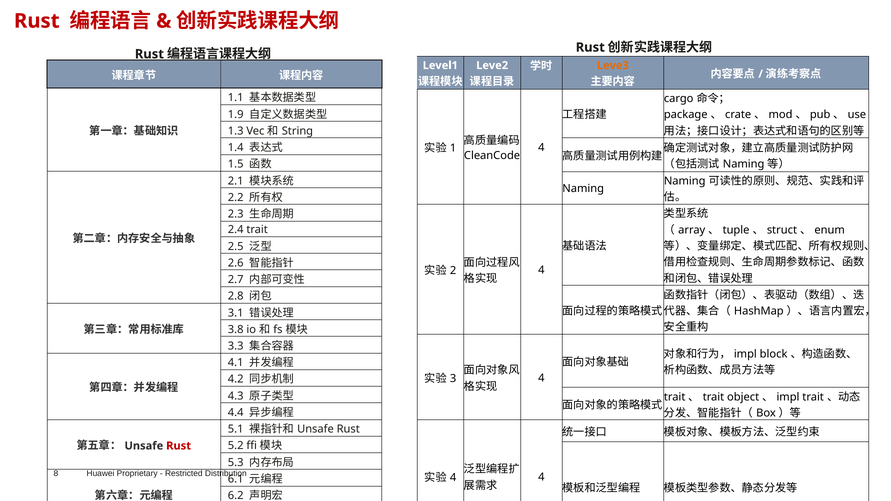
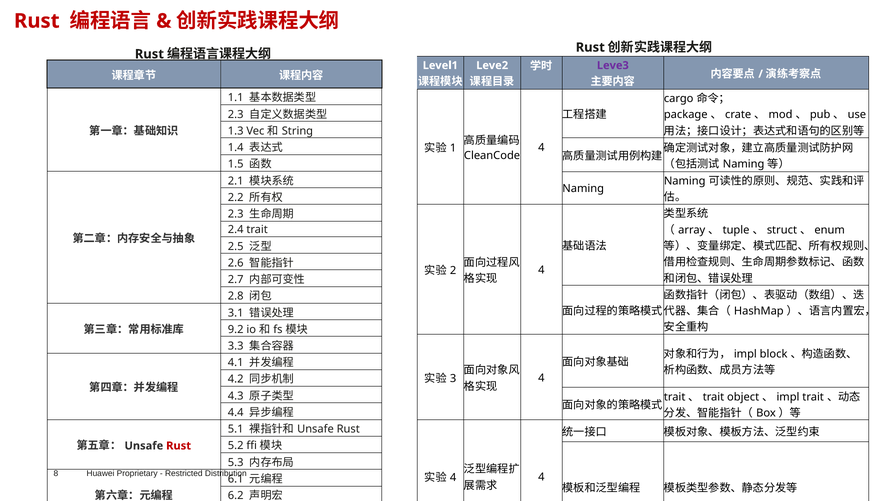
Leve3 colour: orange -> purple (613, 65)
1.9: 1.9 -> 2.3 (236, 114)
3.8: 3.8 -> 9.2 (236, 330)
